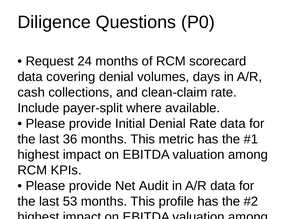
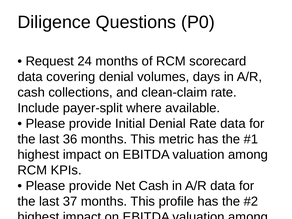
Net Audit: Audit -> Cash (154, 186)
53: 53 -> 37 (70, 201)
